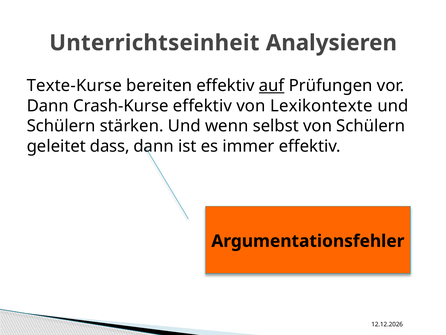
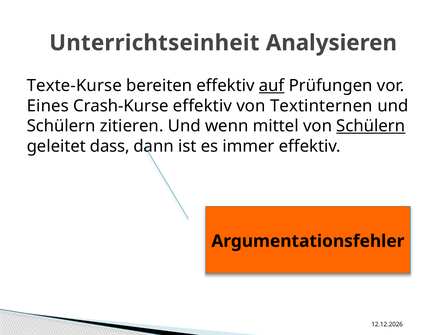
Dann: Dann -> Eines (48, 106)
Lexikontexte: Lexikontexte -> Textinternen (321, 106)
stärken: stärken -> zitieren (132, 126)
selbst: selbst -> mittel (276, 126)
Schülern underline: none -> present (371, 126)
